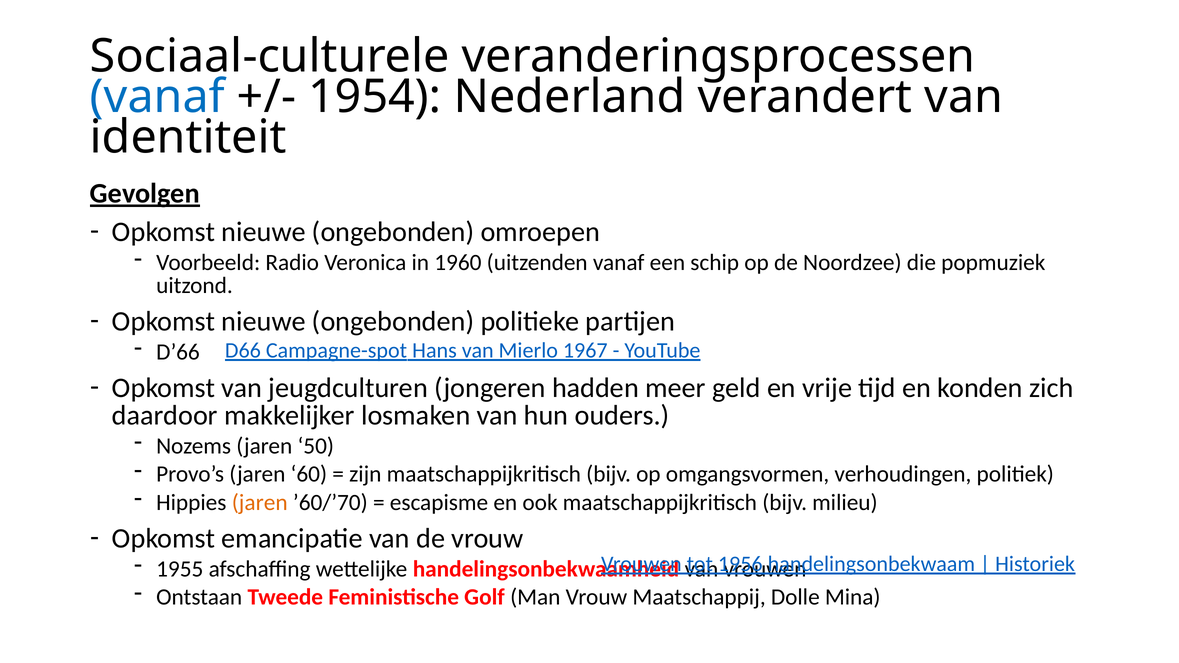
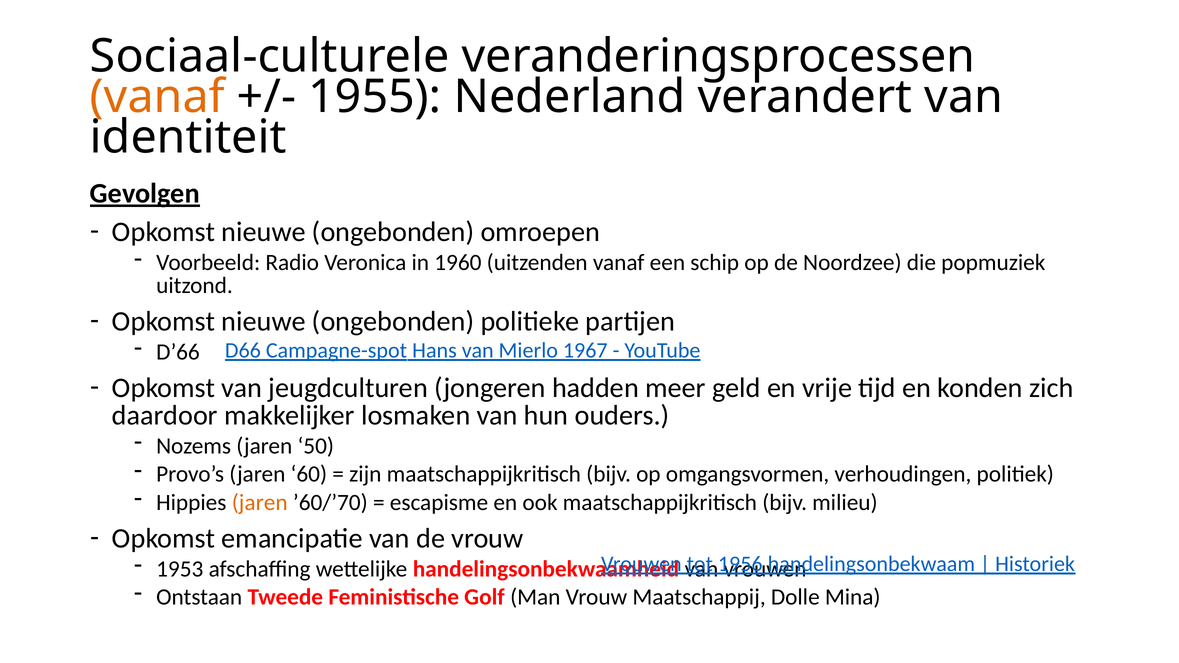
vanaf colour: blue -> orange (157, 97)
1954: 1954 -> 1955 (375, 97)
1955: 1955 -> 1953 (180, 569)
